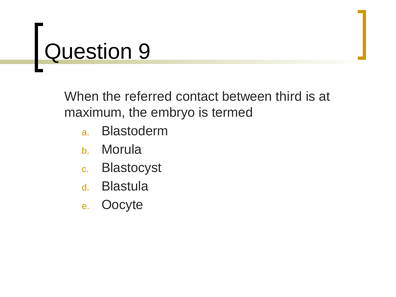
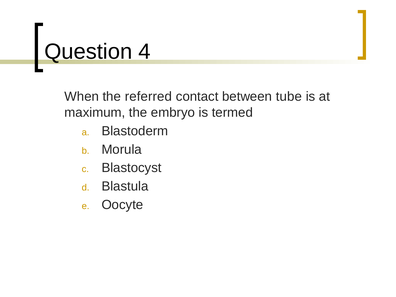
9: 9 -> 4 (144, 52)
third: third -> tube (289, 97)
